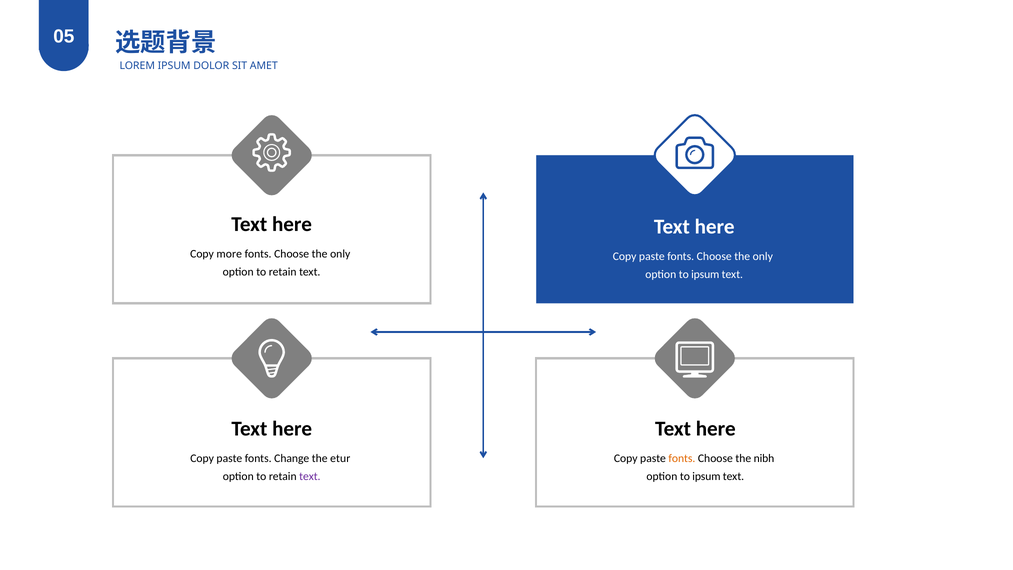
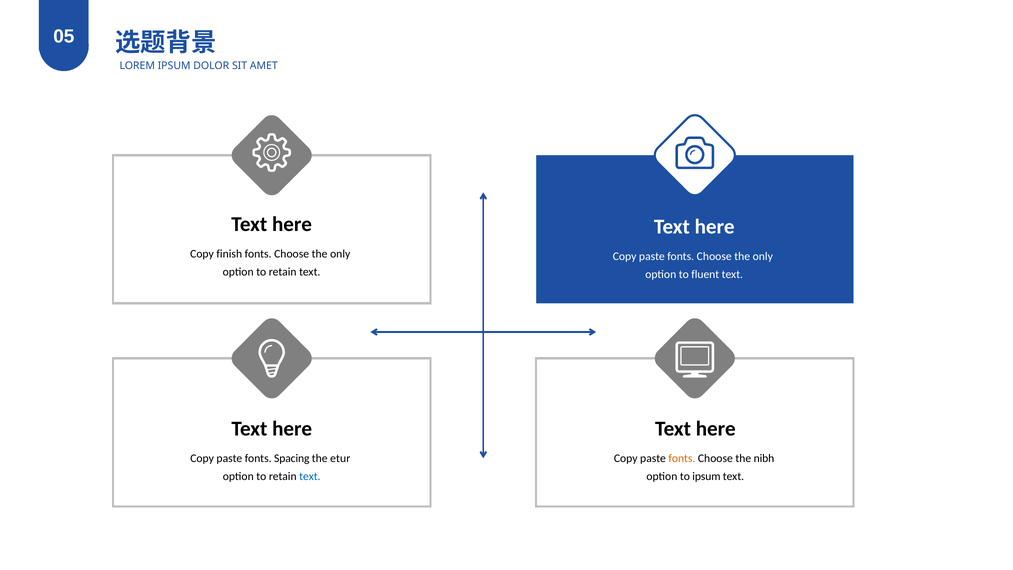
more: more -> finish (229, 254)
ipsum: ipsum -> fluent (705, 274)
Change: Change -> Spacing (292, 458)
text colour: purple -> blue (310, 476)
